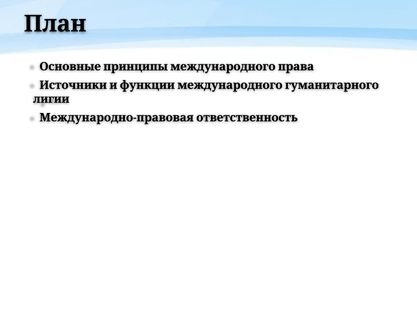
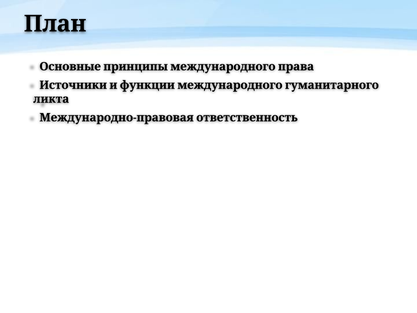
лигии: лигии -> ликта (51, 99)
